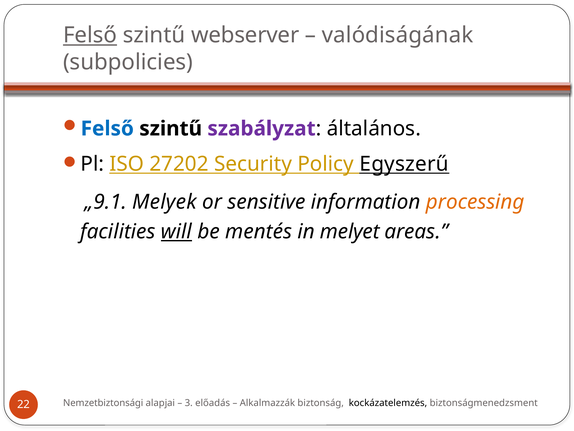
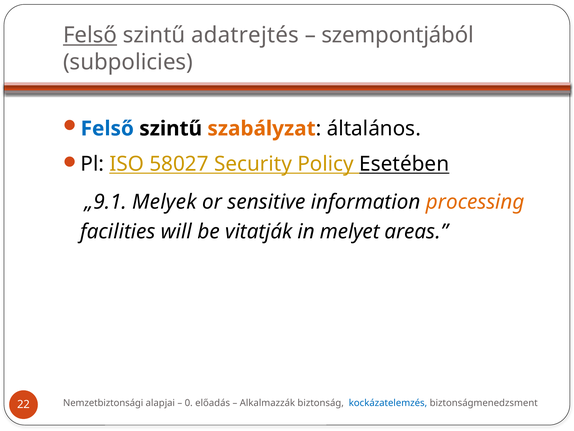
webserver: webserver -> adatrejtés (245, 35)
valódiságának: valódiságának -> szempontjából (398, 35)
szabályzat colour: purple -> orange (262, 128)
27202: 27202 -> 58027 (179, 164)
Egyszerű: Egyszerű -> Esetében (404, 164)
will underline: present -> none (176, 232)
mentés: mentés -> vitatják (259, 232)
3: 3 -> 0 (189, 402)
kockázatelemzés colour: black -> blue (388, 402)
